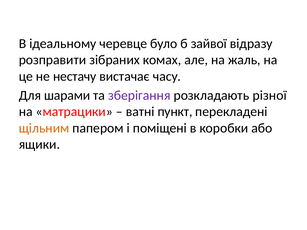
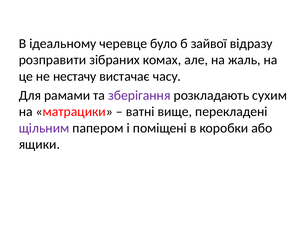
шарами: шарами -> рамами (67, 95)
різної: різної -> сухим (270, 95)
пункт: пункт -> вище (175, 112)
щільним colour: orange -> purple (44, 128)
